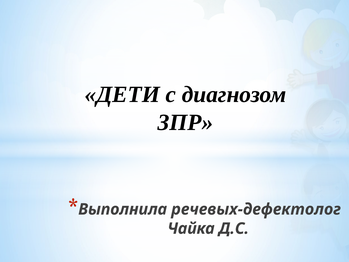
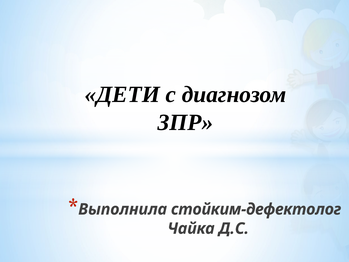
речевых-дефектолог: речевых-дефектолог -> стойким-дефектолог (256, 209)
